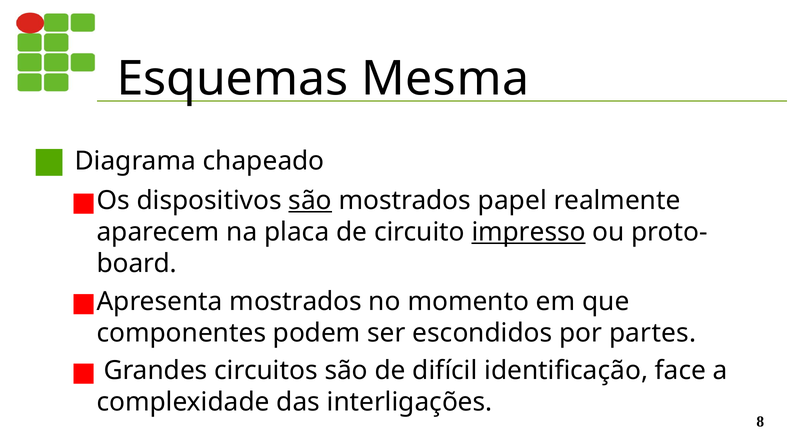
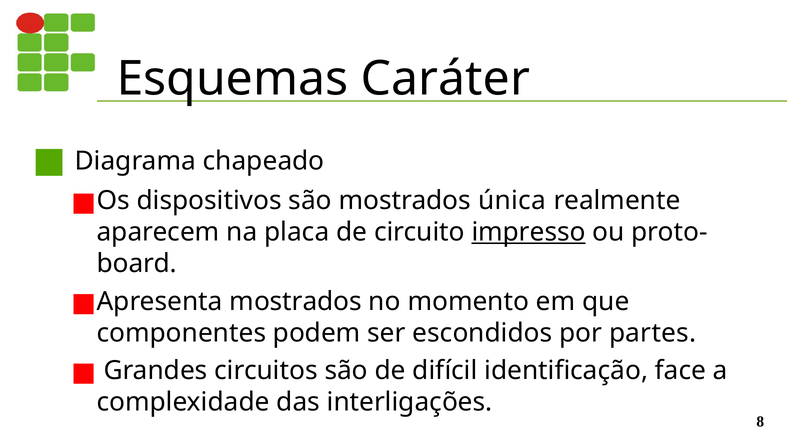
Mesma: Mesma -> Caráter (445, 79)
são underline: present -> none (310, 200)
papel: papel -> única (512, 200)
